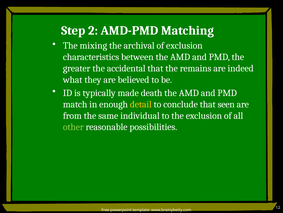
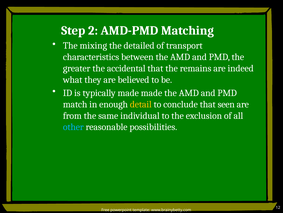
archival: archival -> detailed (139, 45)
of exclusion: exclusion -> transport (184, 45)
made death: death -> made (152, 93)
other colour: light green -> light blue (73, 127)
